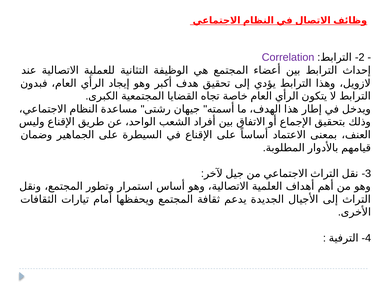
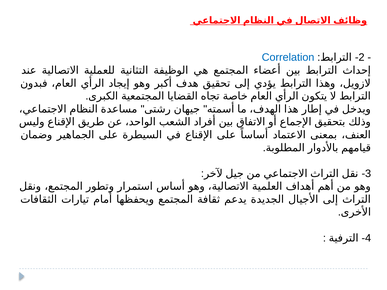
Correlation colour: purple -> blue (288, 58)
